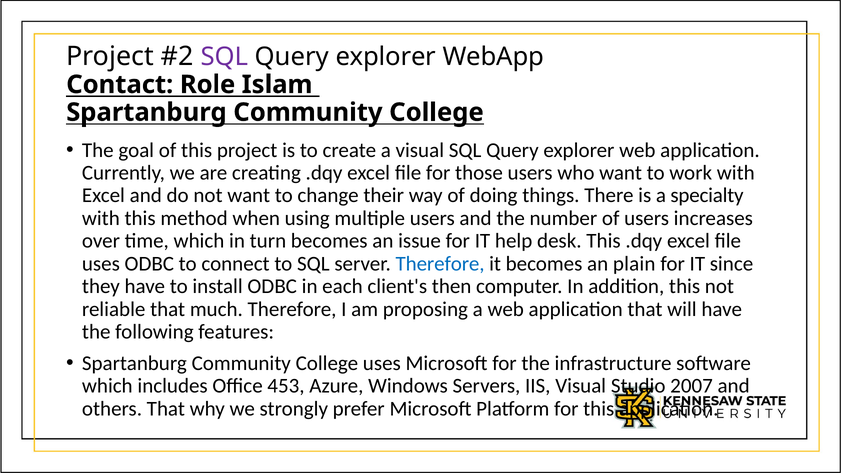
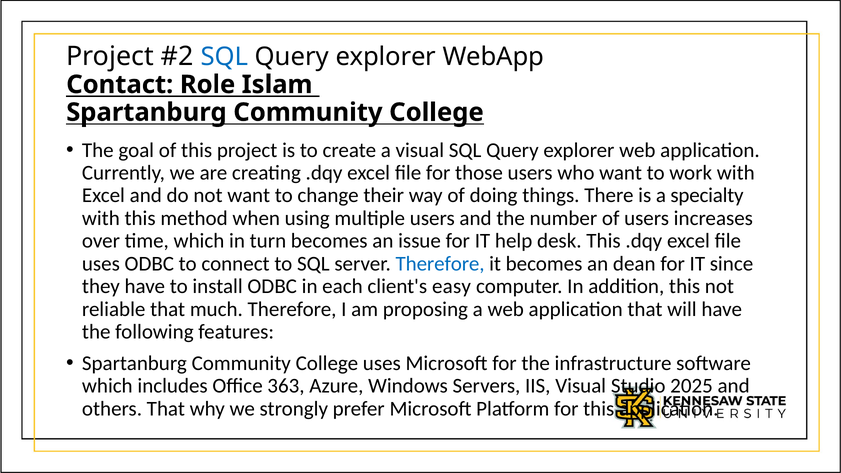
SQL colour: purple -> blue (225, 57)
plain: plain -> dean (634, 264)
then: then -> easy (452, 286)
453: 453 -> 363 (286, 386)
2007: 2007 -> 2025 (692, 386)
